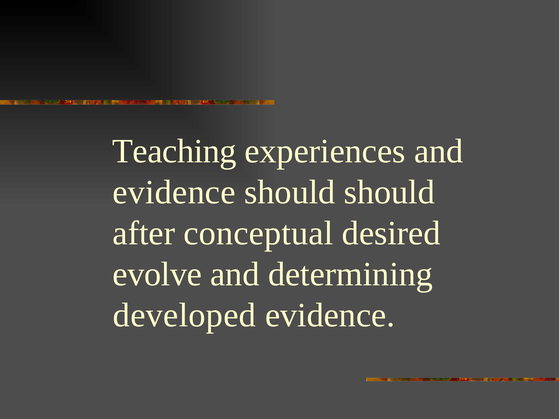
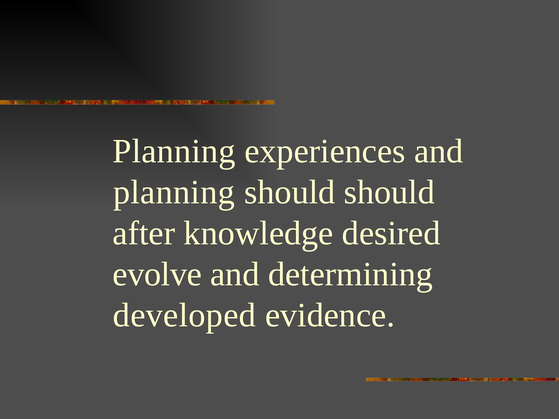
Teaching: Teaching -> Planning (174, 151)
evidence: evidence -> planning (174, 192)
conceptual: conceptual -> knowledge (259, 233)
